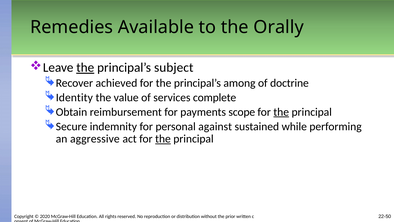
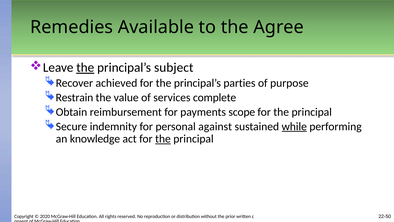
Orally: Orally -> Agree (279, 27)
among: among -> parties (239, 83)
doctrine: doctrine -> purpose (289, 83)
Identity: Identity -> Restrain (74, 97)
the underline: present -> none (281, 112)
while underline: none -> present (294, 126)
aggressive: aggressive -> knowledge (95, 139)
